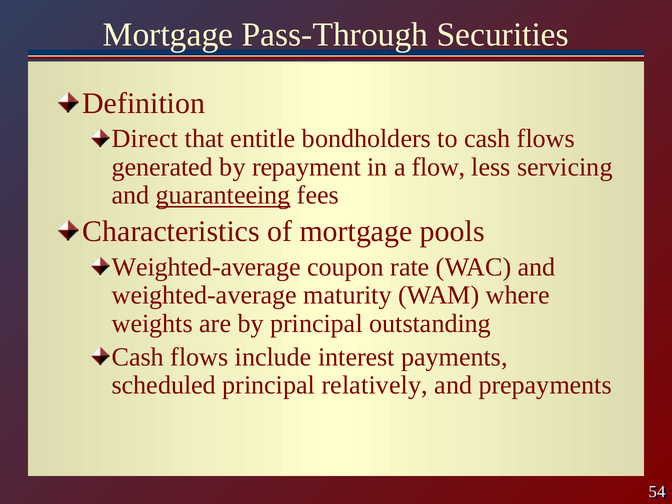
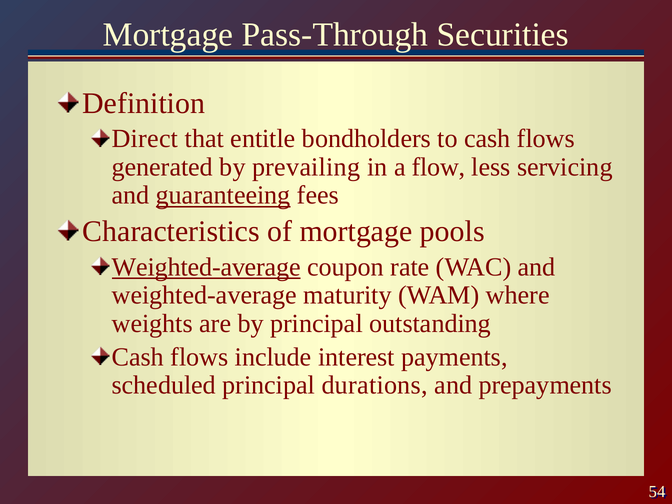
repayment: repayment -> prevailing (306, 167)
Weighted-average underline: none -> present (206, 267)
relatively: relatively -> durations (375, 385)
